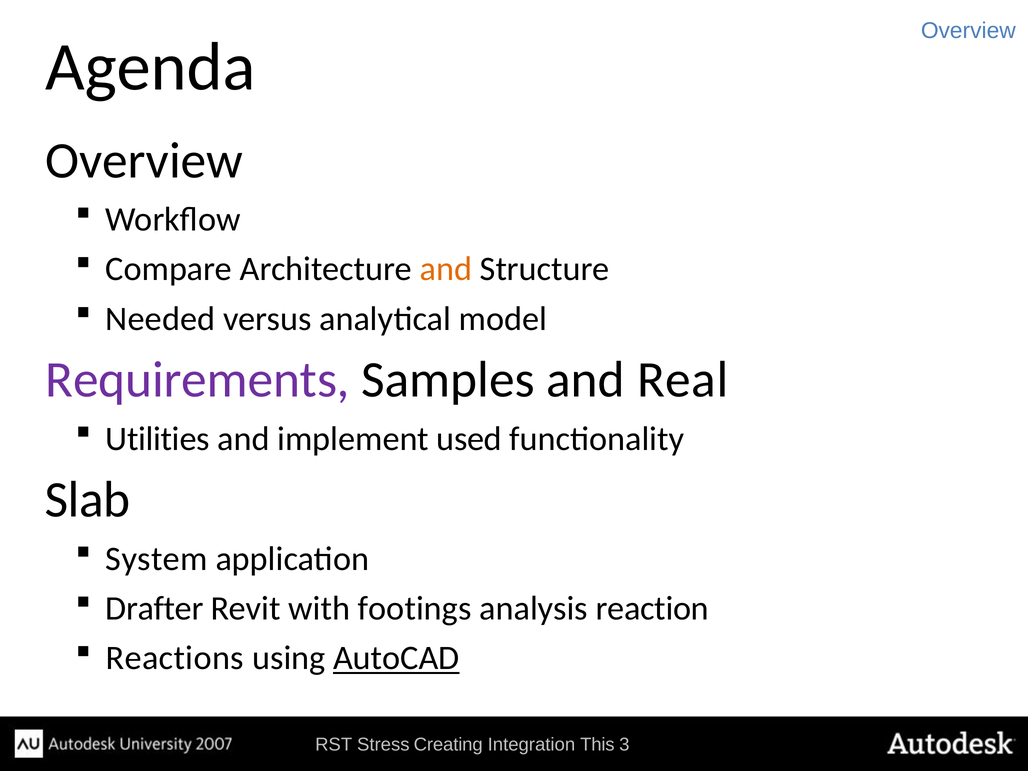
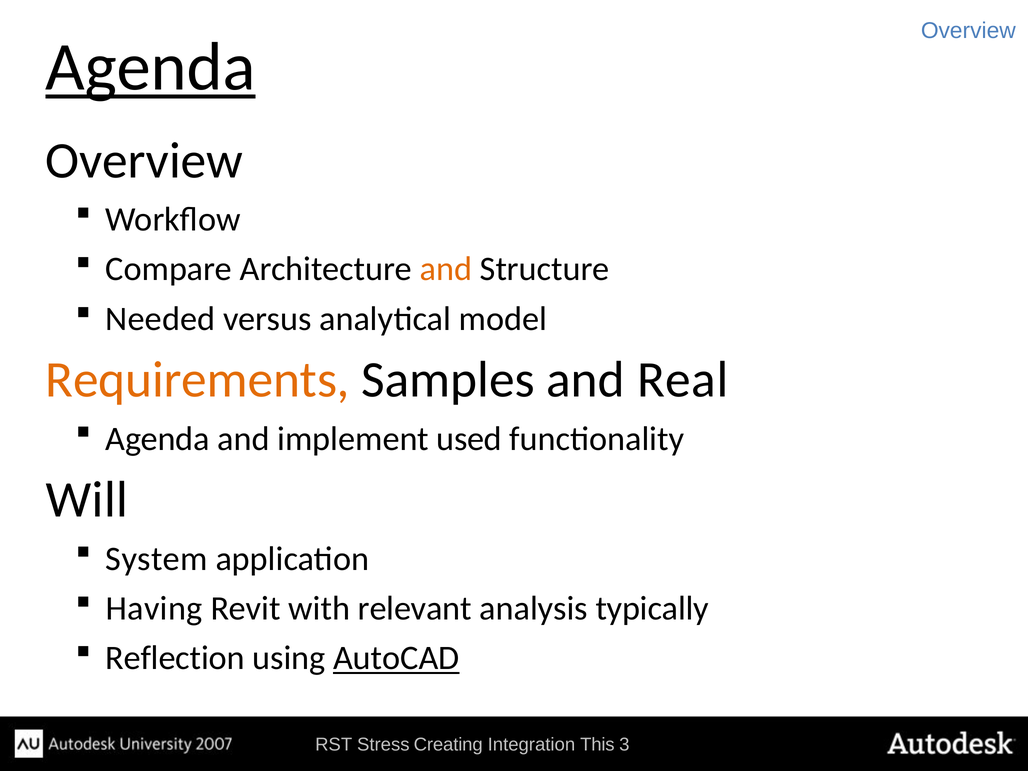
Agenda underline: none -> present (150, 67)
Requirements colour: purple -> orange (198, 380)
Utilities: Utilities -> Agenda (158, 439)
Slab: Slab -> Will (87, 500)
Drafter: Drafter -> Having (154, 608)
footings: footings -> relevant (415, 608)
reaction: reaction -> typically (652, 608)
Reactions: Reactions -> Reflection (175, 658)
